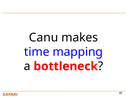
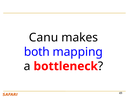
time: time -> both (37, 52)
